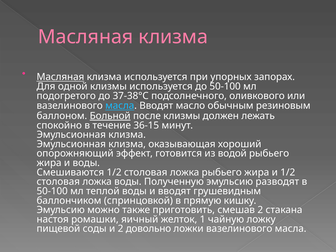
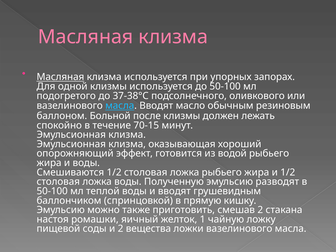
Больной underline: present -> none (110, 116)
36-15: 36-15 -> 70-15 (146, 125)
довольно: довольно -> вещества (148, 229)
